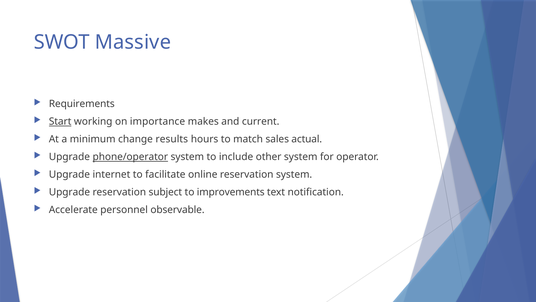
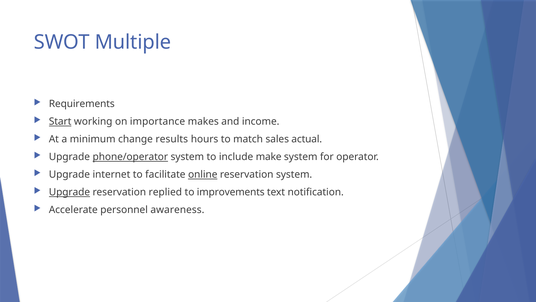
Massive: Massive -> Multiple (133, 42)
current: current -> income (261, 121)
other: other -> make (269, 157)
online underline: none -> present (203, 174)
Upgrade underline: none -> present (69, 192)
subject: subject -> replied (165, 192)
observable: observable -> awareness (177, 210)
